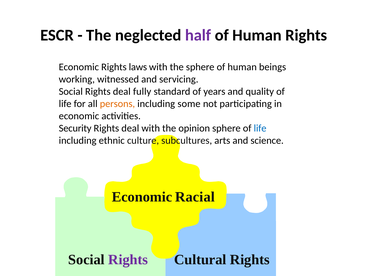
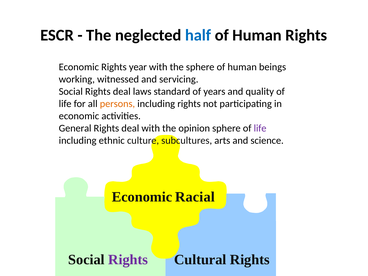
half colour: purple -> blue (198, 35)
laws: laws -> year (138, 67)
fully: fully -> laws (142, 91)
including some: some -> rights (189, 104)
Security: Security -> General (75, 128)
life colour: blue -> purple (260, 128)
